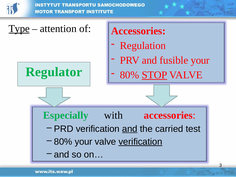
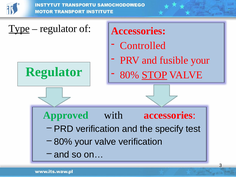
attention: attention -> regulator (58, 29)
Regulation: Regulation -> Controlled (143, 46)
Especially: Especially -> Approved (66, 115)
and underline: present -> none (130, 129)
carried: carried -> specify (169, 129)
verification underline: present -> none (140, 142)
